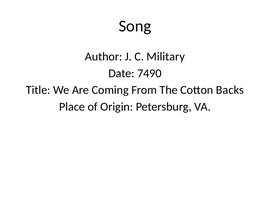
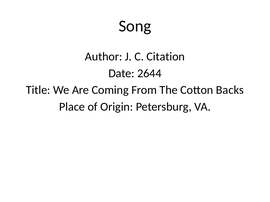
Military: Military -> Citation (166, 57)
7490: 7490 -> 2644 (149, 73)
